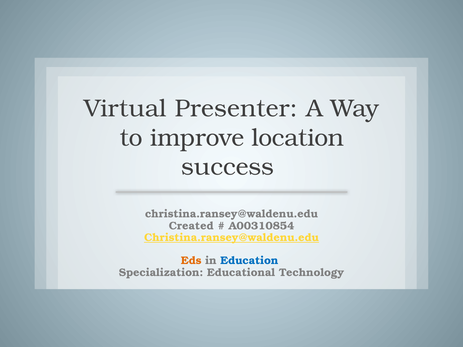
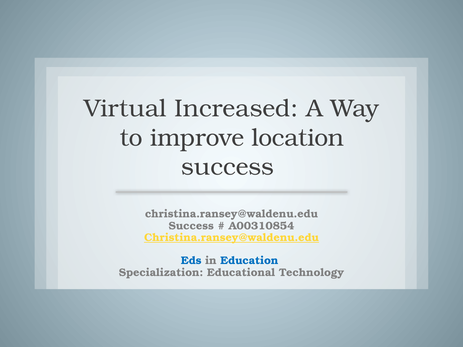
Presenter: Presenter -> Increased (236, 108)
Created: Created -> Success (191, 226)
Eds colour: orange -> blue (191, 261)
